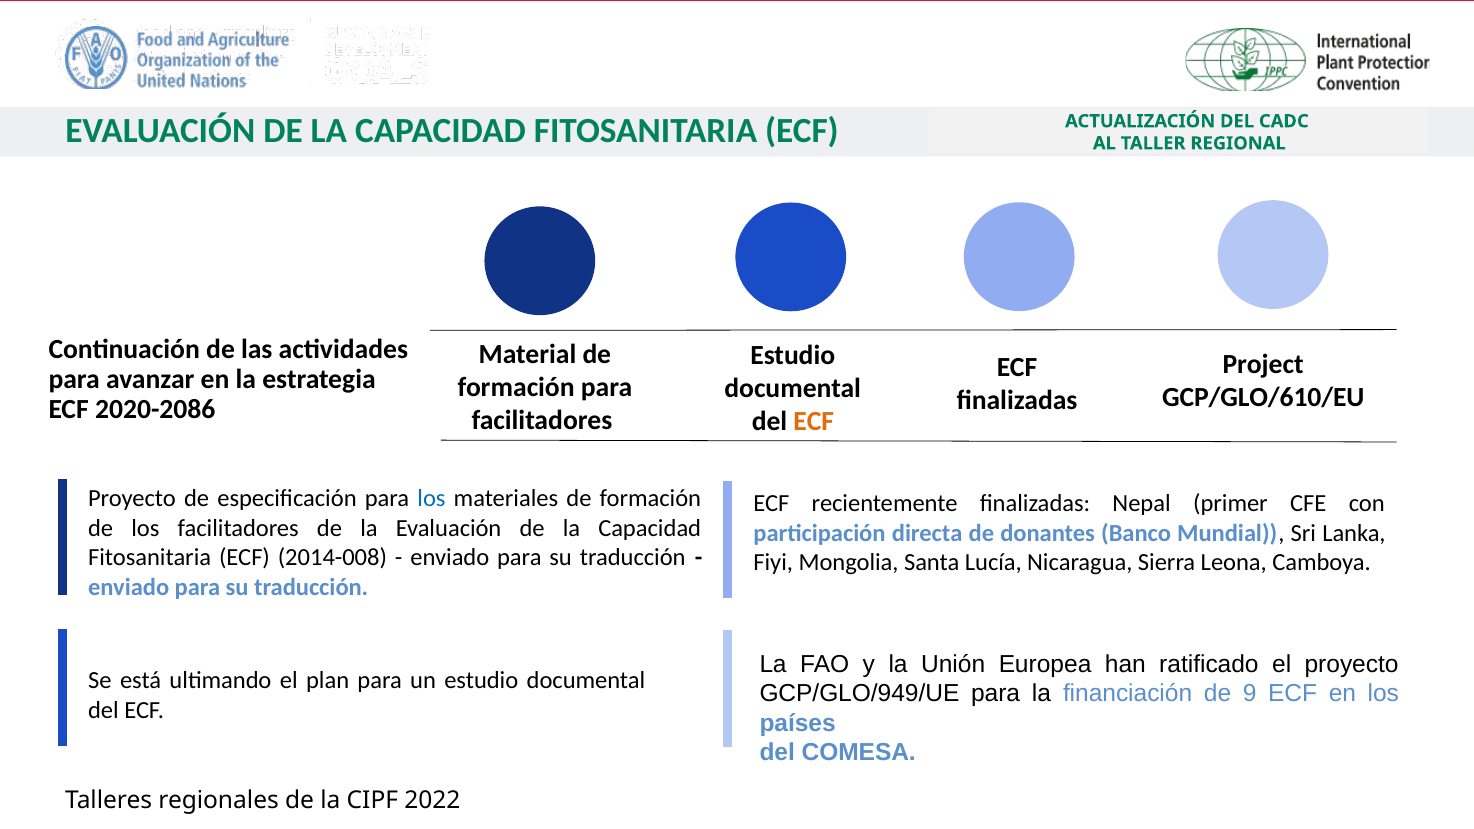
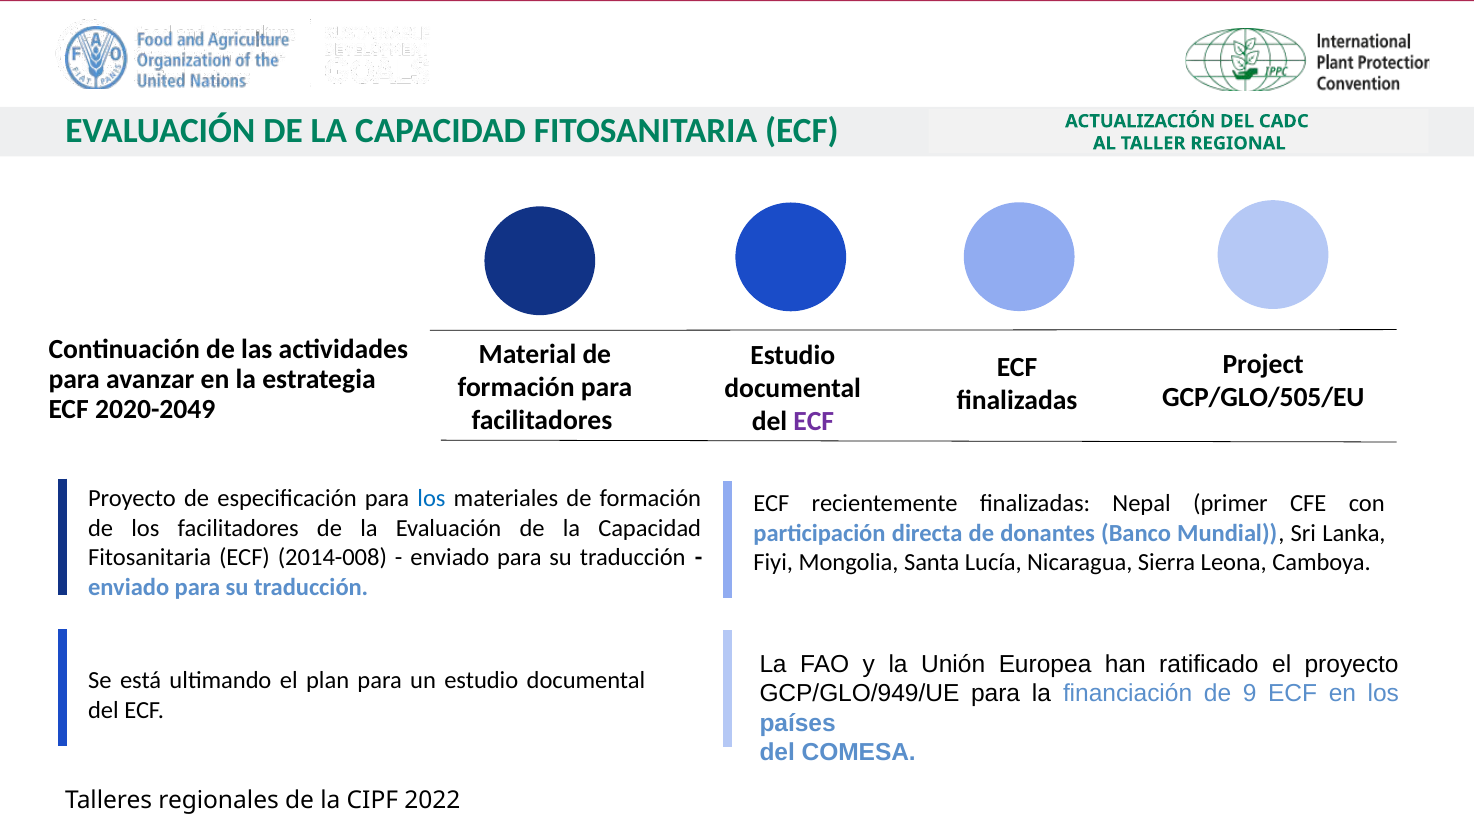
GCP/GLO/610/EU: GCP/GLO/610/EU -> GCP/GLO/505/EU (1263, 398)
2020-2086: 2020-2086 -> 2020-2049 (155, 409)
ECF colour: orange -> purple (814, 421)
